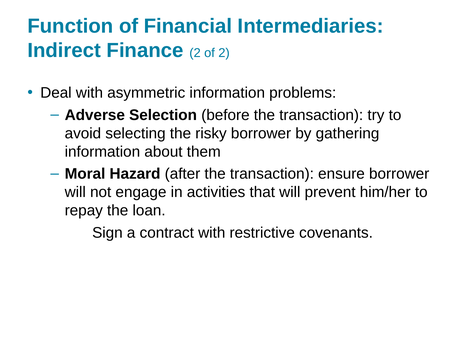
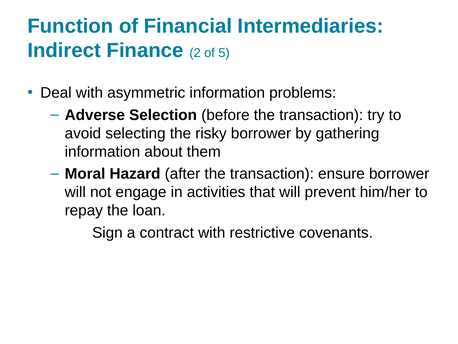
of 2: 2 -> 5 (224, 53)
